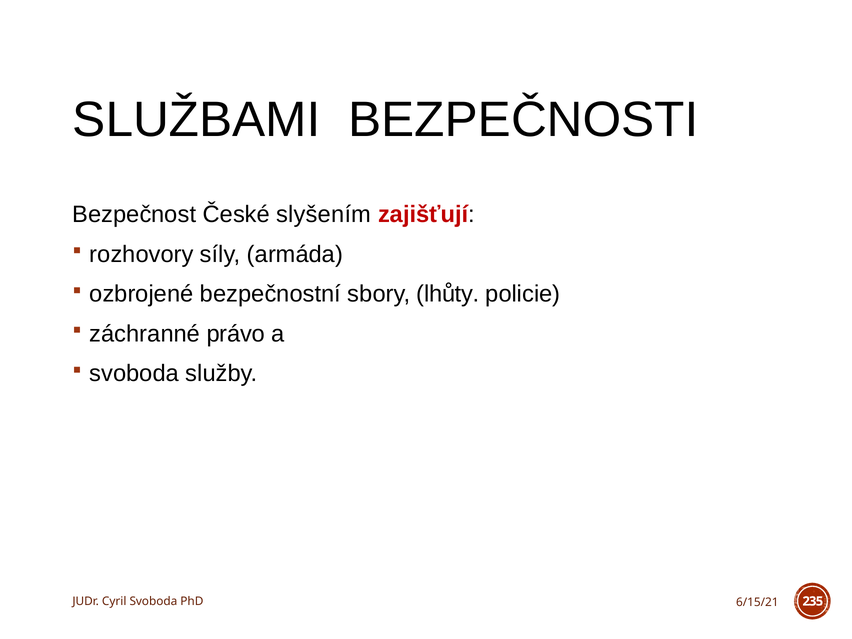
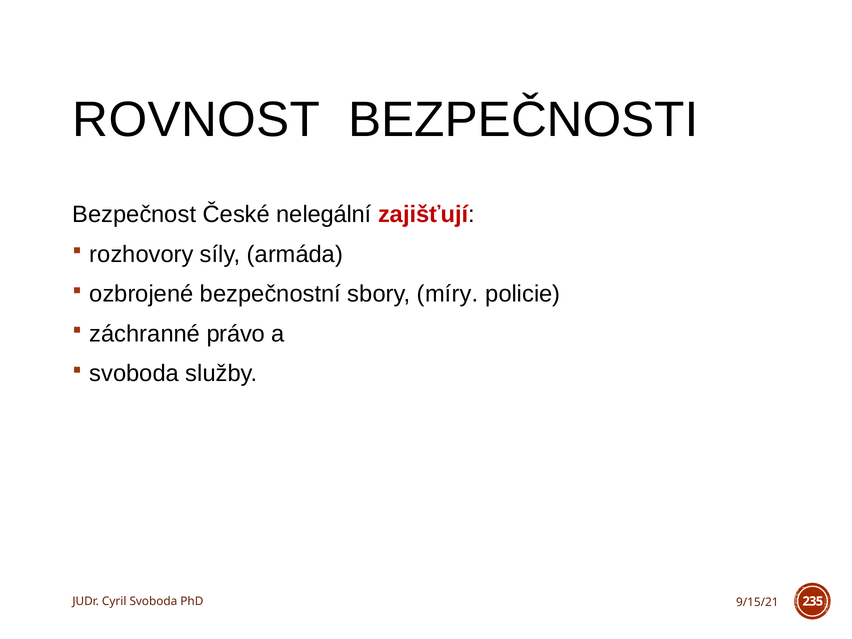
SLUŽBAMI: SLUŽBAMI -> ROVNOST (196, 120)
slyšením: slyšením -> nelegální (324, 215)
lhůty: lhůty -> míry (448, 294)
6/15/21: 6/15/21 -> 9/15/21 (757, 602)
